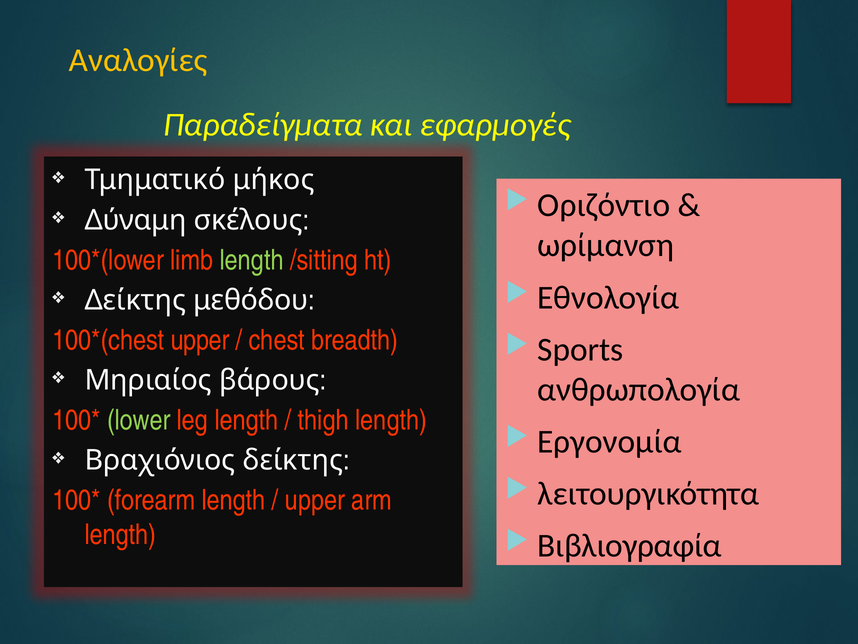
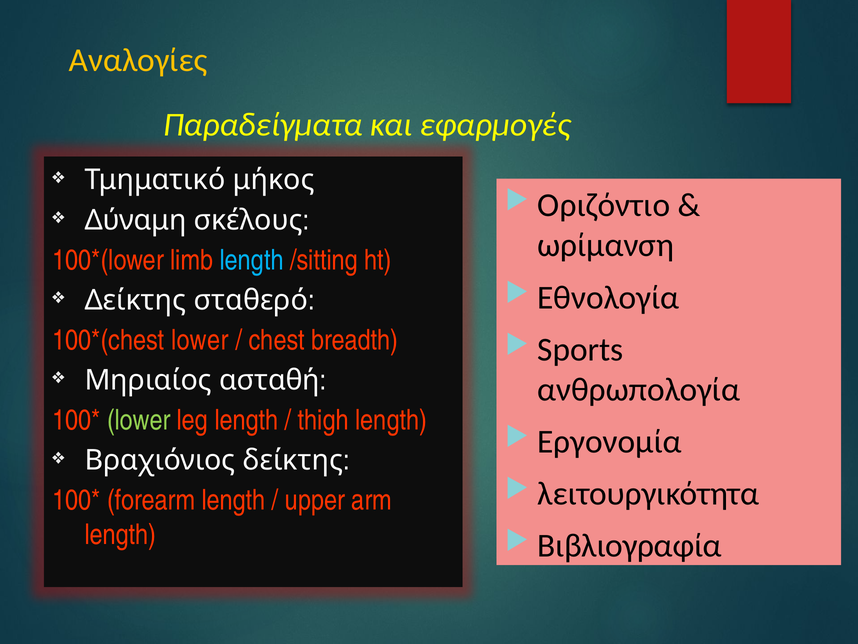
length colour: light green -> light blue (252, 260)
μεθόδου: μεθόδου -> σταθερό (251, 300)
upper: upper -> lower (200, 340)
βάρους: βάρους -> ασταθή (270, 380)
